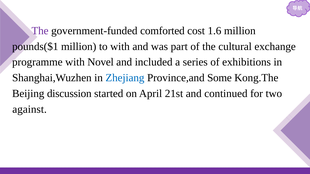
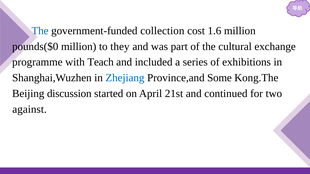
The colour: purple -> blue (40, 31)
comforted: comforted -> collection (162, 31)
pounds($1: pounds($1 -> pounds($0 (35, 47)
to with: with -> they (120, 47)
Novel: Novel -> Teach (101, 62)
